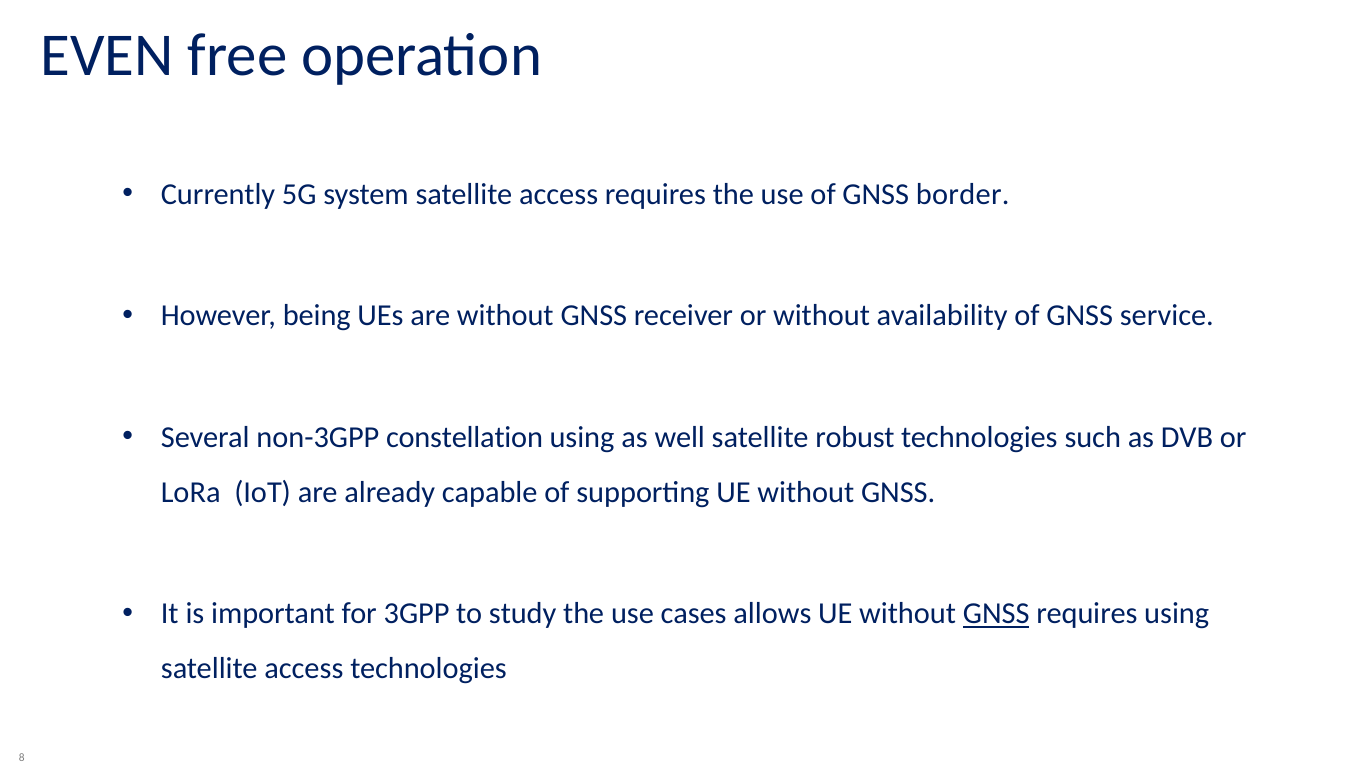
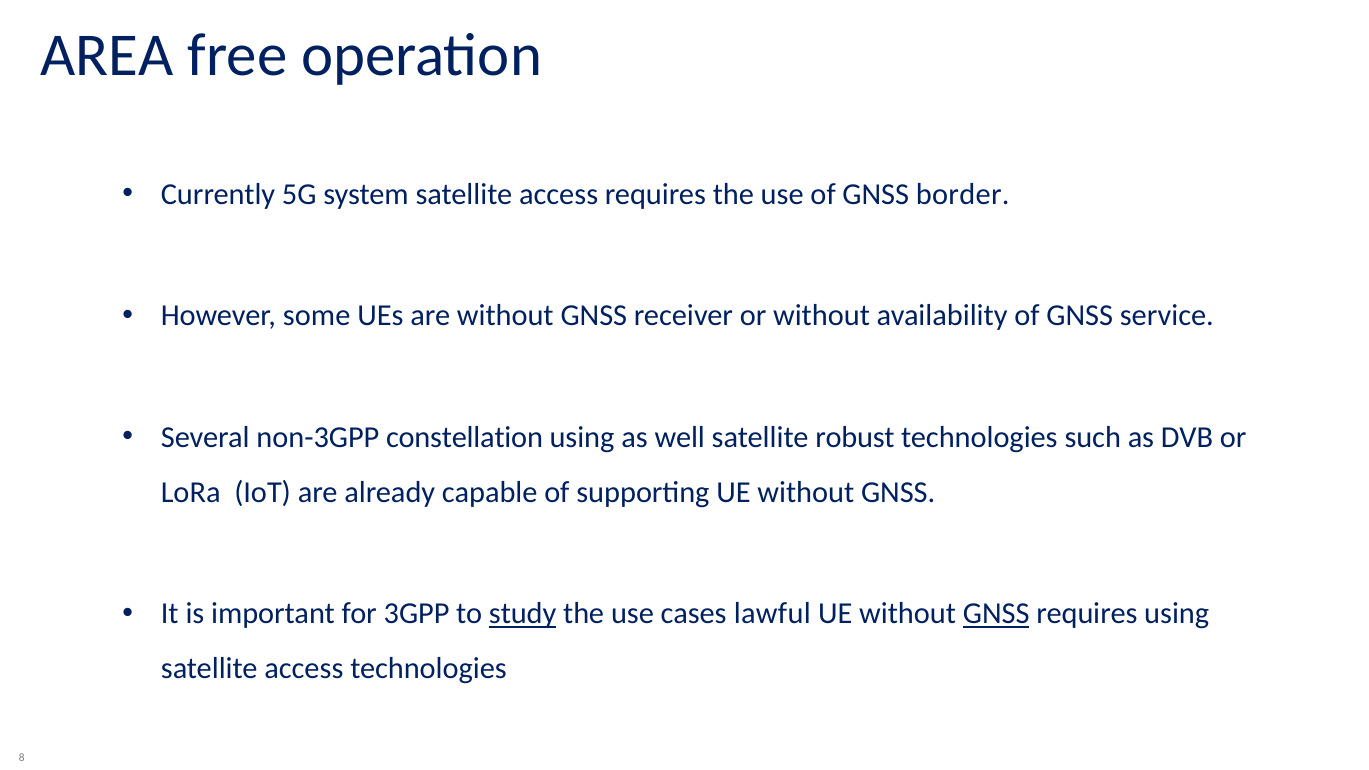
EVEN: EVEN -> AREA (107, 55)
being: being -> some (317, 316)
study underline: none -> present (523, 614)
allows: allows -> lawful (772, 614)
